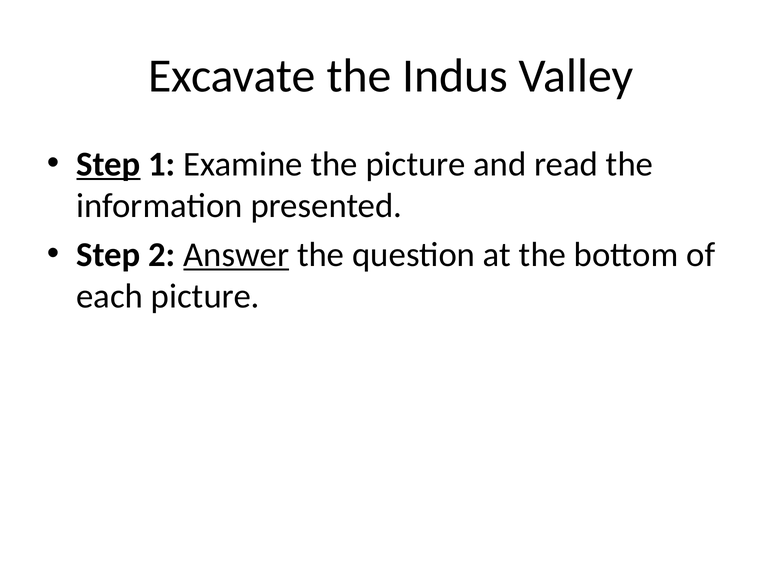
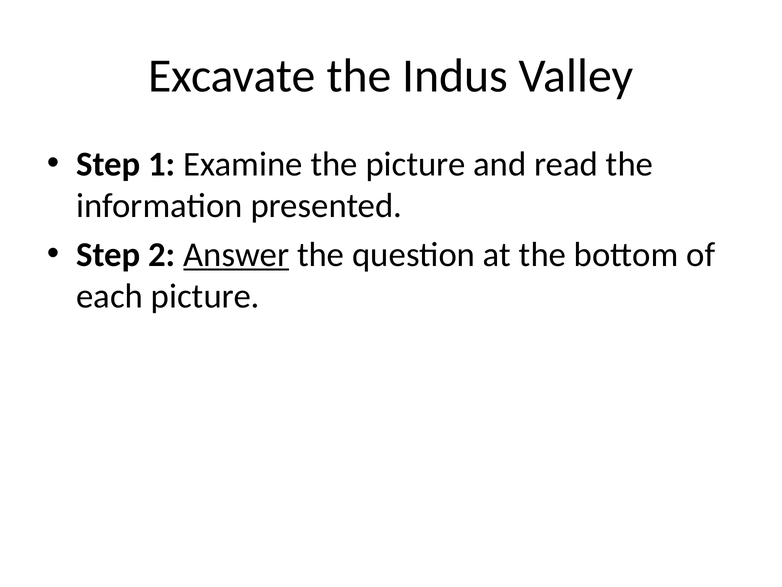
Step underline: present -> none (108, 164)
